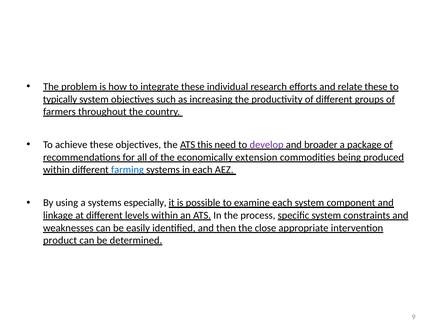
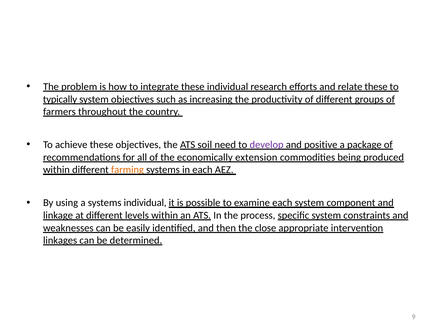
this: this -> soil (205, 145)
broader: broader -> positive (321, 145)
farming colour: blue -> orange (127, 170)
systems especially: especially -> individual (145, 203)
product: product -> linkages (60, 240)
